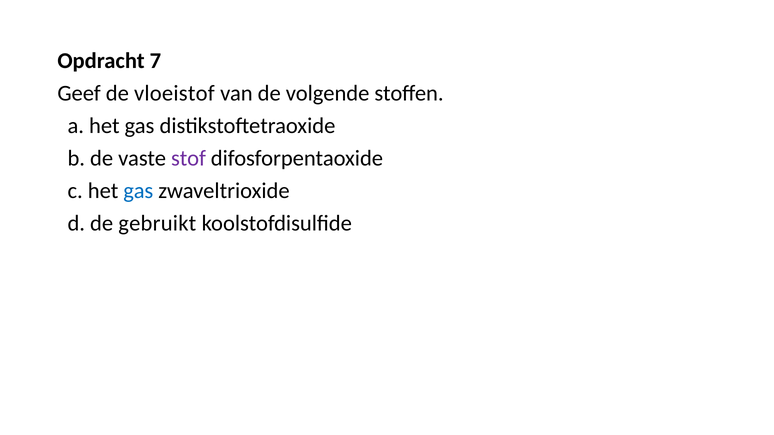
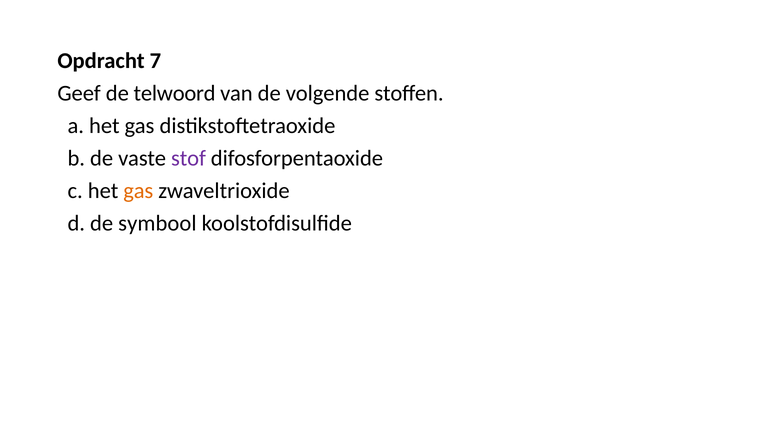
vloeistof: vloeistof -> telwoord (175, 93)
gas colour: blue -> orange (138, 191)
gebruikt: gebruikt -> symbool (157, 223)
